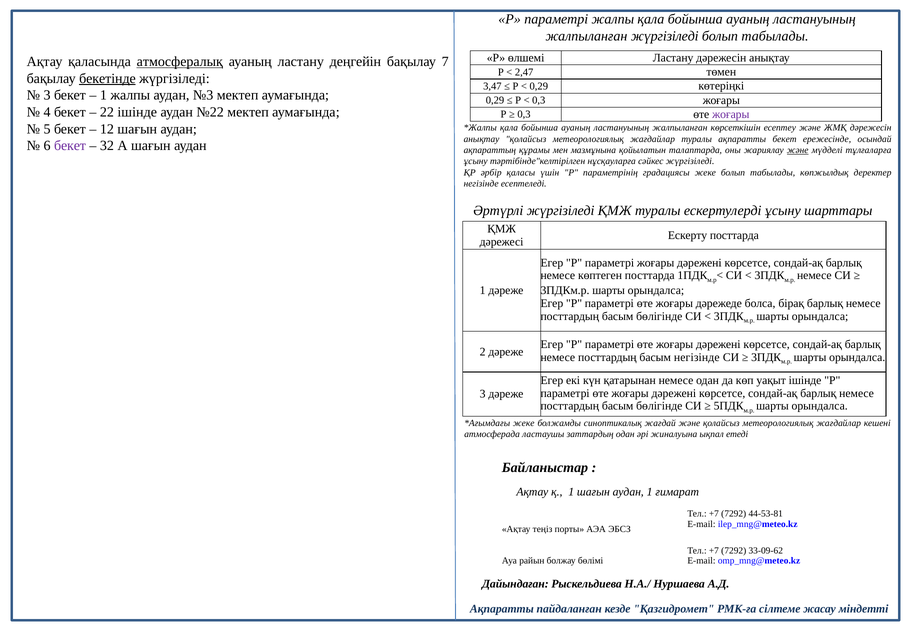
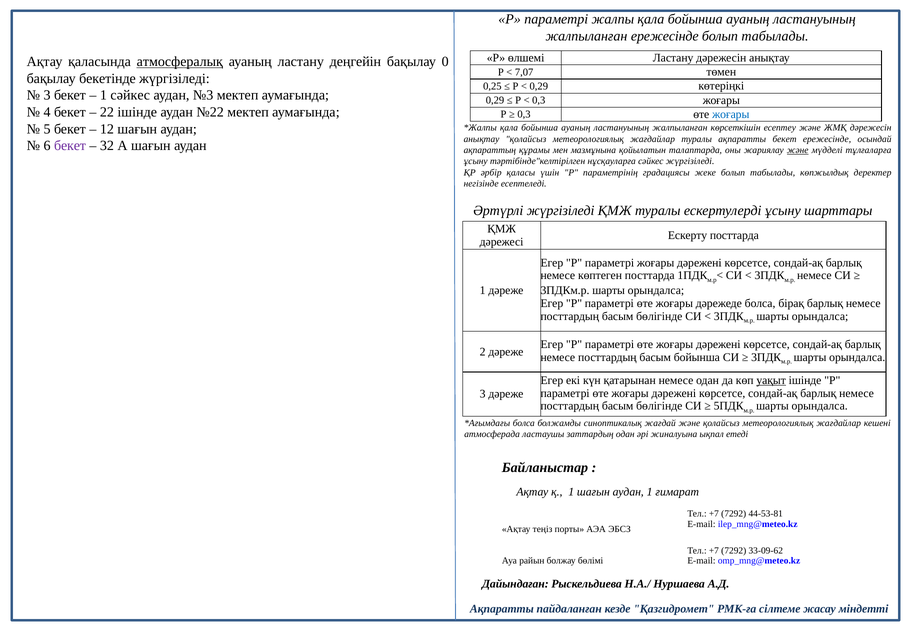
жалпыланған жүргізіледі: жүргізіледі -> ережесінде (665, 36)
7: 7 -> 0 (445, 62)
2,47: 2,47 -> 7,07 (524, 72)
бекетінде underline: present -> none (107, 78)
3,47: 3,47 -> 0,25 (492, 86)
1 жалпы: жалпы -> сәйкес (130, 95)
жоғары colour: purple -> blue (731, 114)
басым негізінде: негізінде -> бойынша (697, 357)
уақыт underline: none -> present (771, 380)
жеке: жеке -> болса (524, 423)
